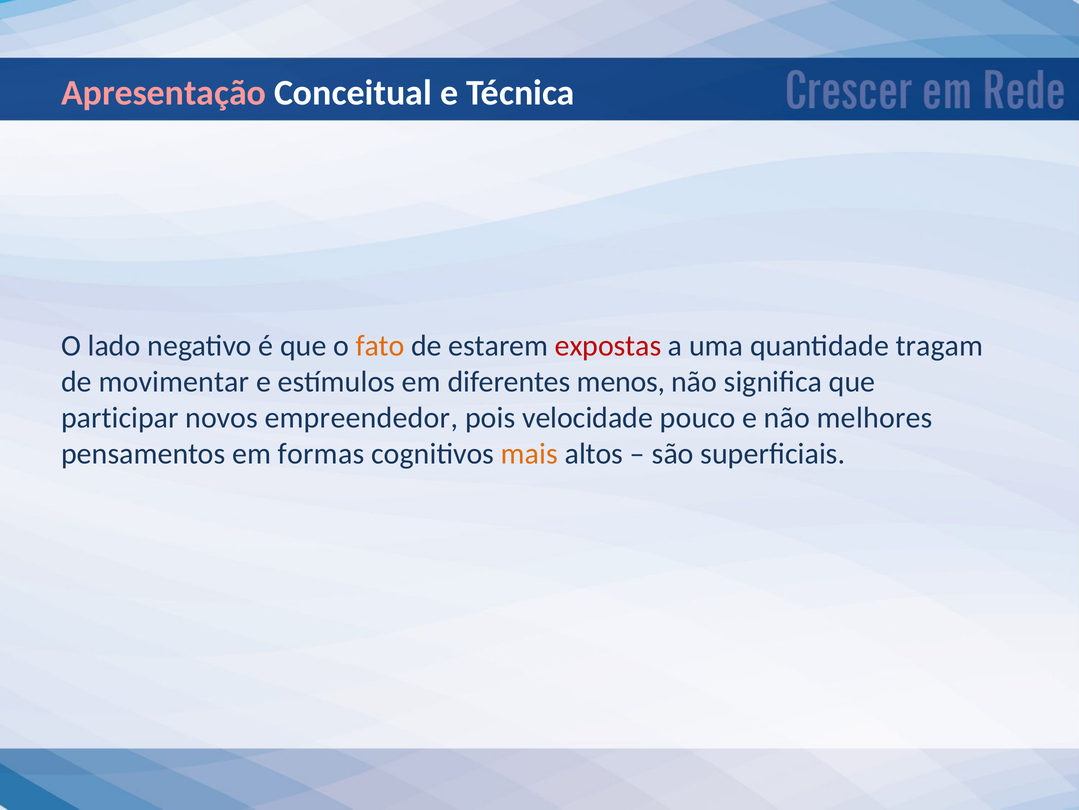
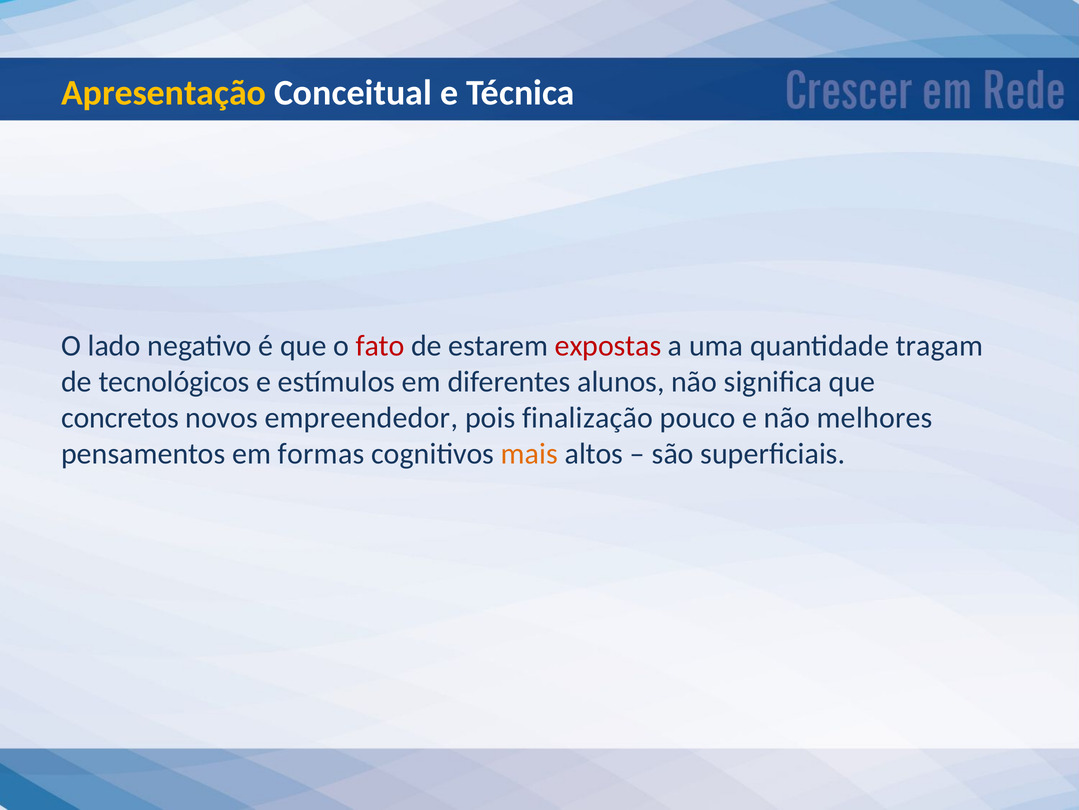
Apresentação colour: pink -> yellow (164, 93)
fato colour: orange -> red (380, 346)
movimentar: movimentar -> tecnológicos (174, 382)
menos: menos -> alunos (621, 382)
participar: participar -> concretos (120, 418)
velocidade: velocidade -> finalização (587, 418)
